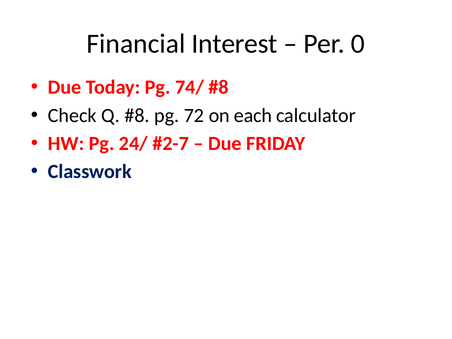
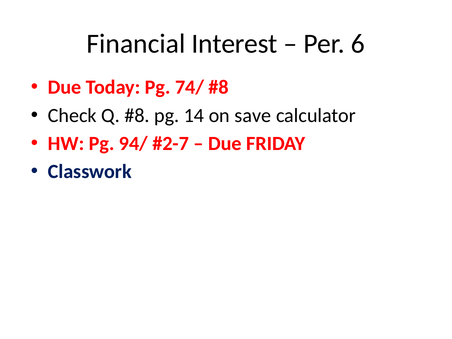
0: 0 -> 6 (358, 44)
72: 72 -> 14 (194, 115)
each: each -> save (253, 115)
24/: 24/ -> 94/ (133, 144)
